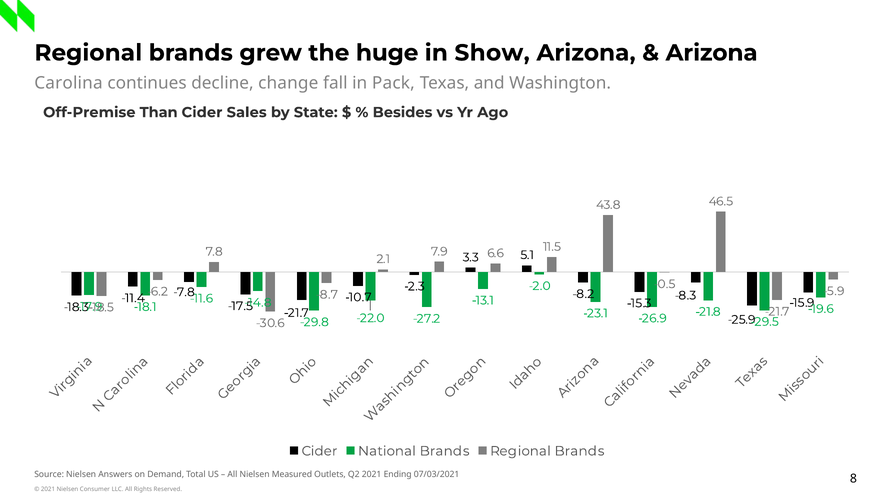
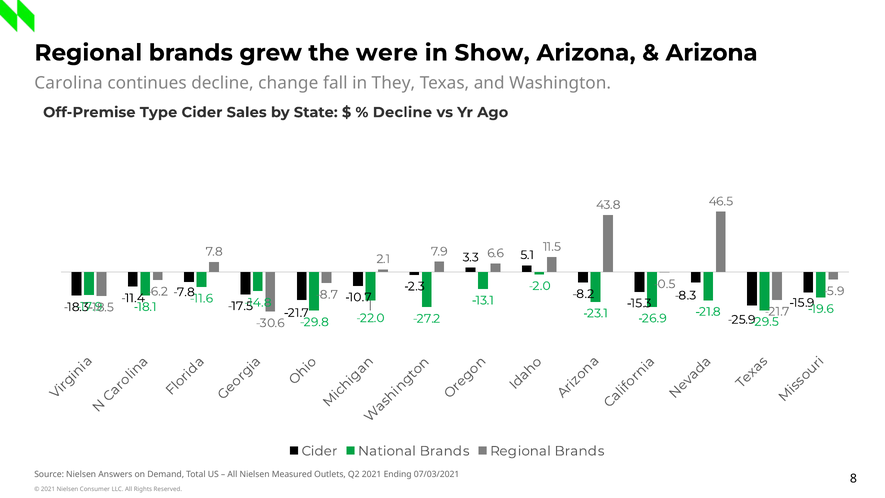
huge: huge -> were (387, 53)
Pack: Pack -> They (393, 83)
Than: Than -> Type (159, 112)
Besides: Besides -> Decline (402, 112)
